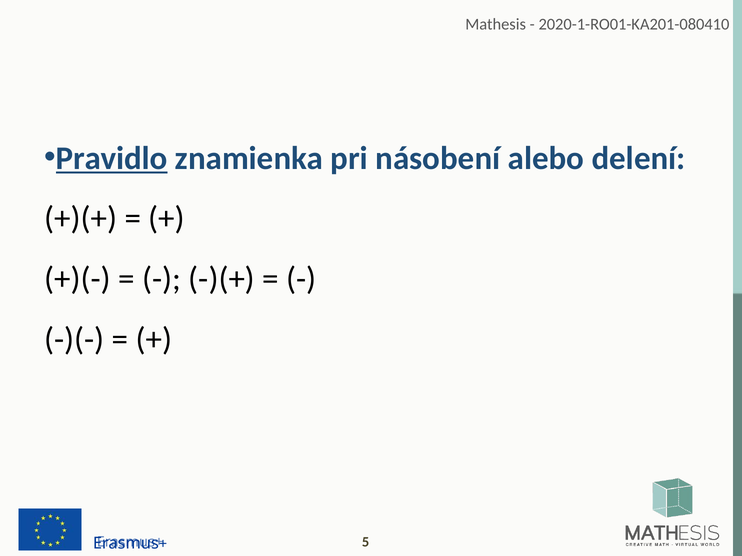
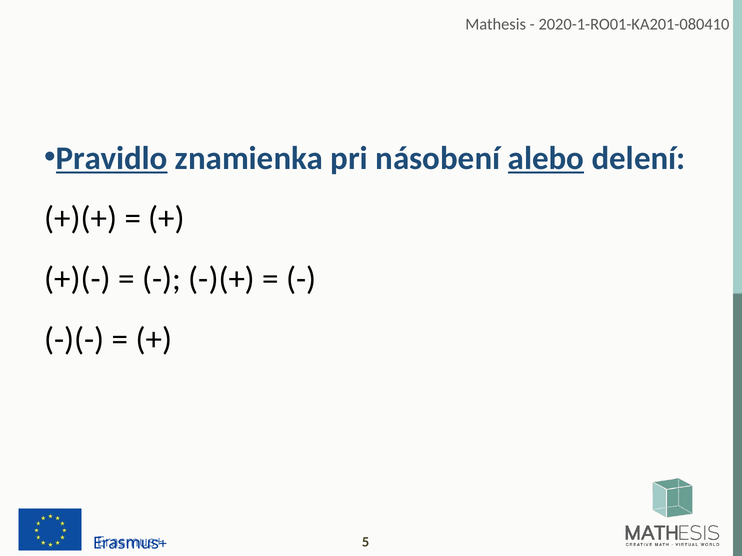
alebo underline: none -> present (546, 158)
